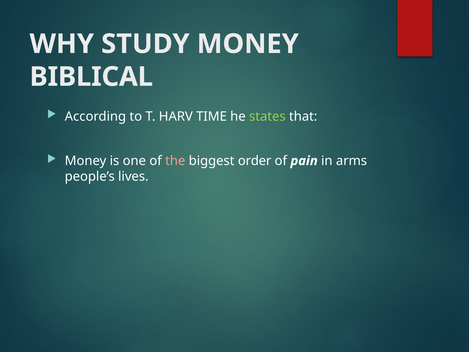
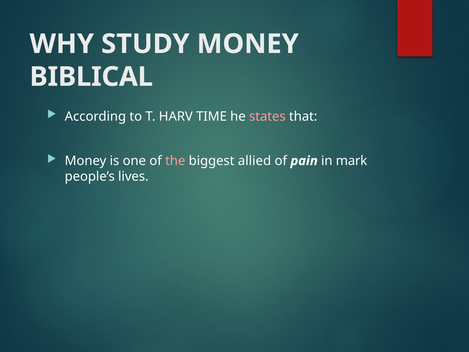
states colour: light green -> pink (267, 116)
order: order -> allied (254, 161)
arms: arms -> mark (352, 161)
